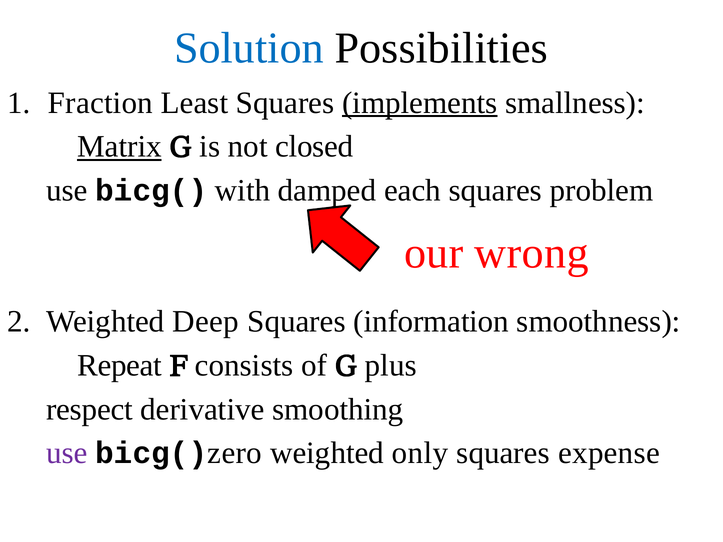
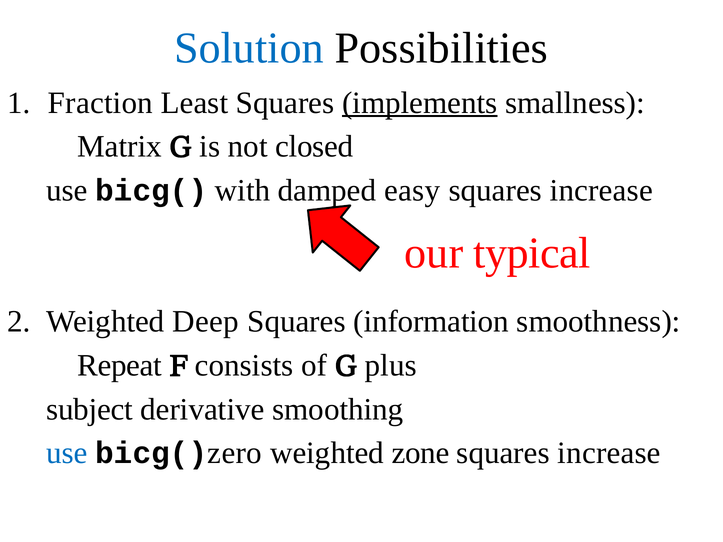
Matrix underline: present -> none (119, 147)
each: each -> easy (412, 190)
problem: problem -> increase (601, 190)
wrong: wrong -> typical (532, 253)
respect: respect -> subject (90, 409)
use colour: purple -> blue (67, 453)
only: only -> zone (420, 453)
expense: expense -> increase (609, 453)
